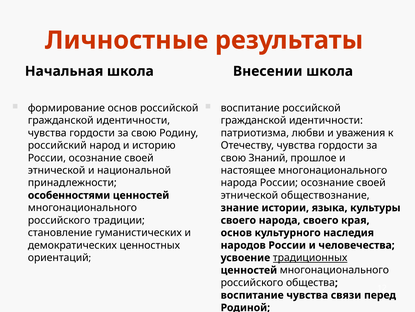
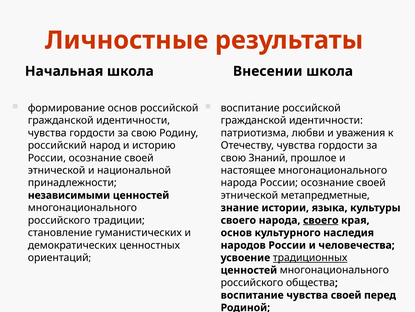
обществознание: обществознание -> метапредметные (325, 195)
особенностями: особенностями -> независимыми (69, 195)
своего underline: none -> present (321, 220)
чувства связи: связи -> своей (346, 294)
